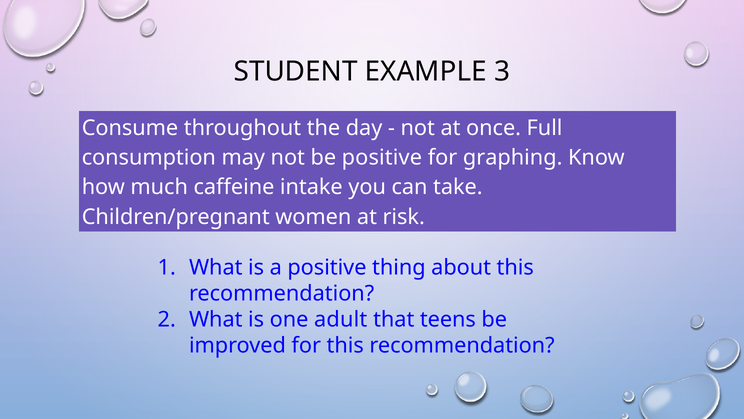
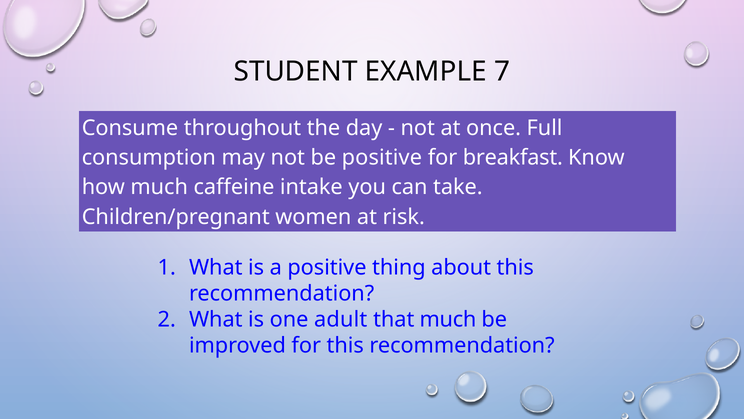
3: 3 -> 7 (502, 71)
graphing: graphing -> breakfast (513, 158)
that teens: teens -> much (448, 319)
